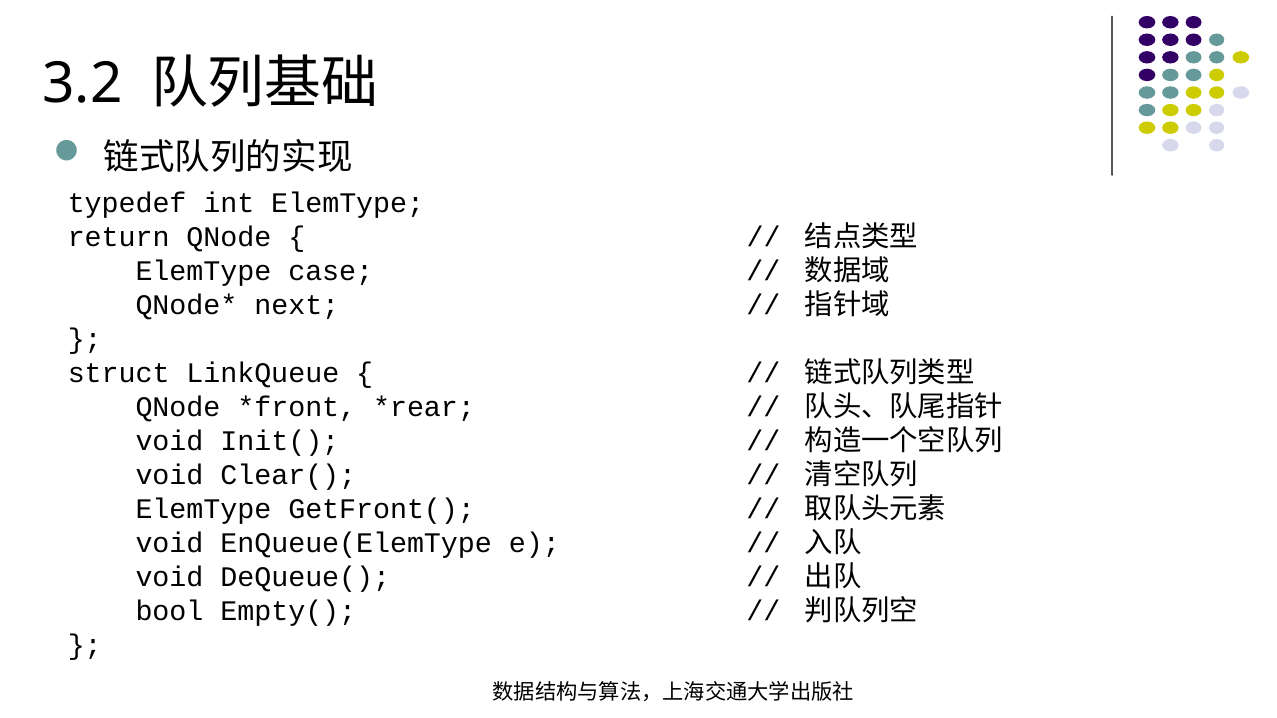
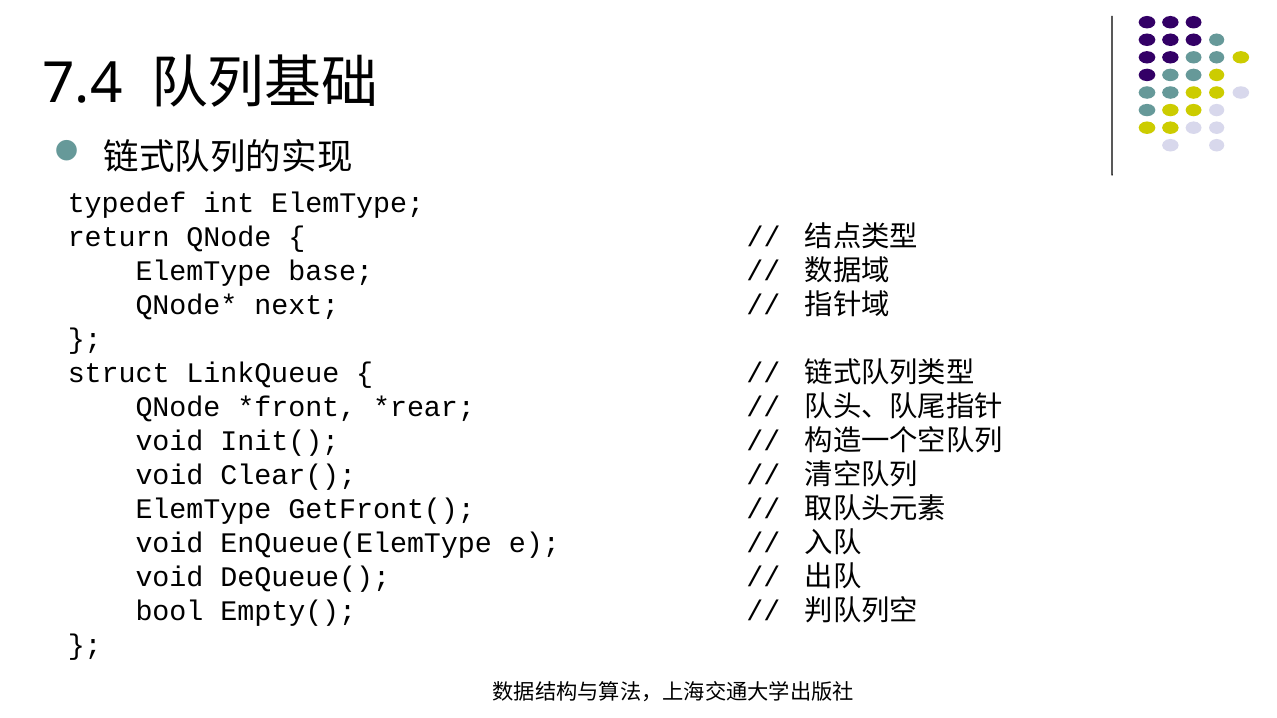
3.2: 3.2 -> 7.4 (83, 84)
case: case -> base (331, 271)
